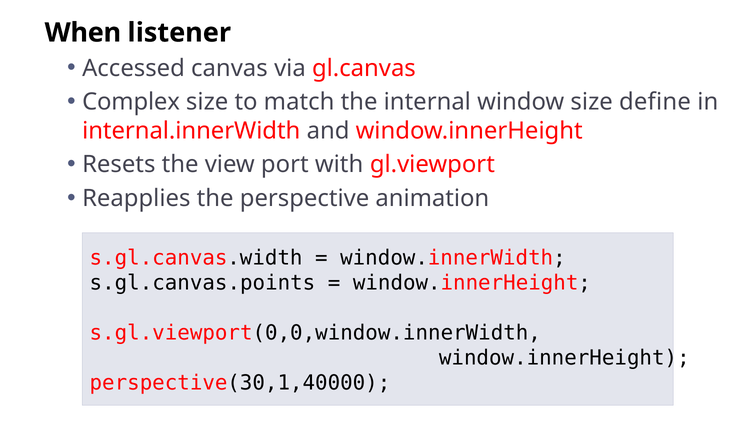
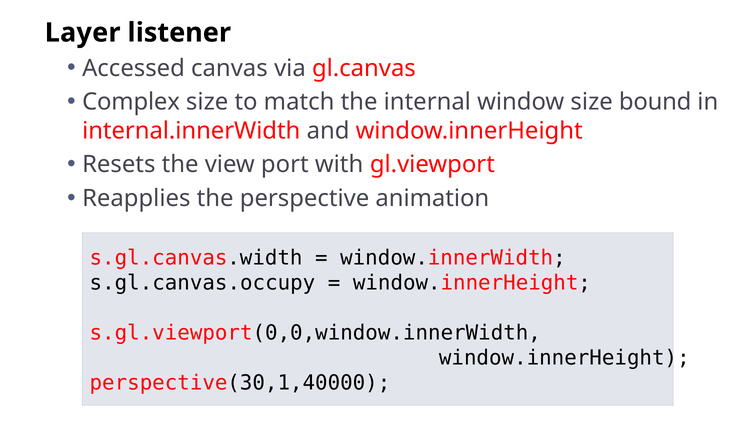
When: When -> Layer (83, 33)
define: define -> bound (655, 102)
s.gl.canvas.points: s.gl.canvas.points -> s.gl.canvas.occupy (202, 283)
